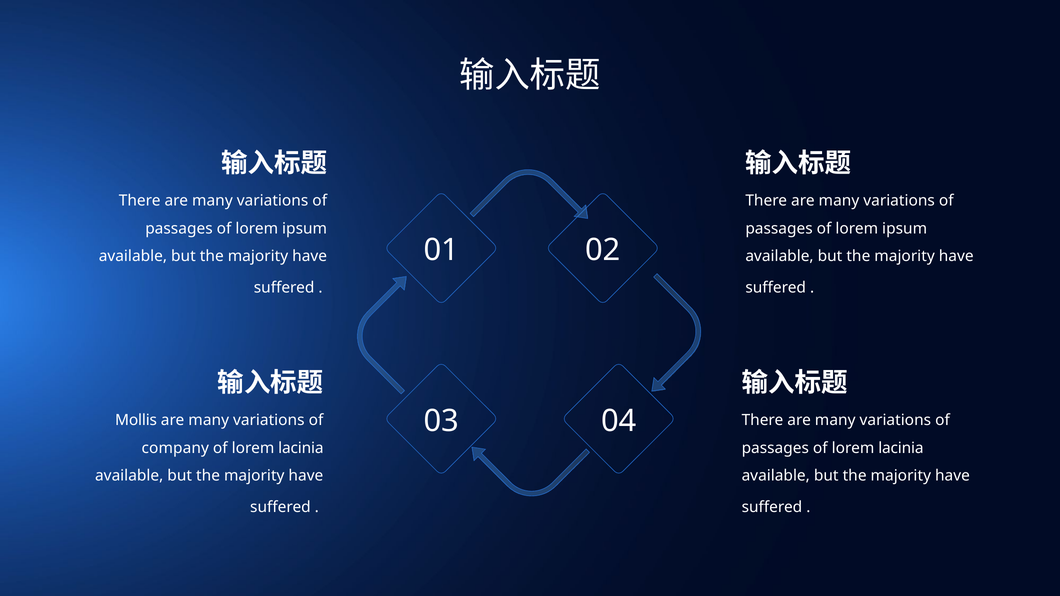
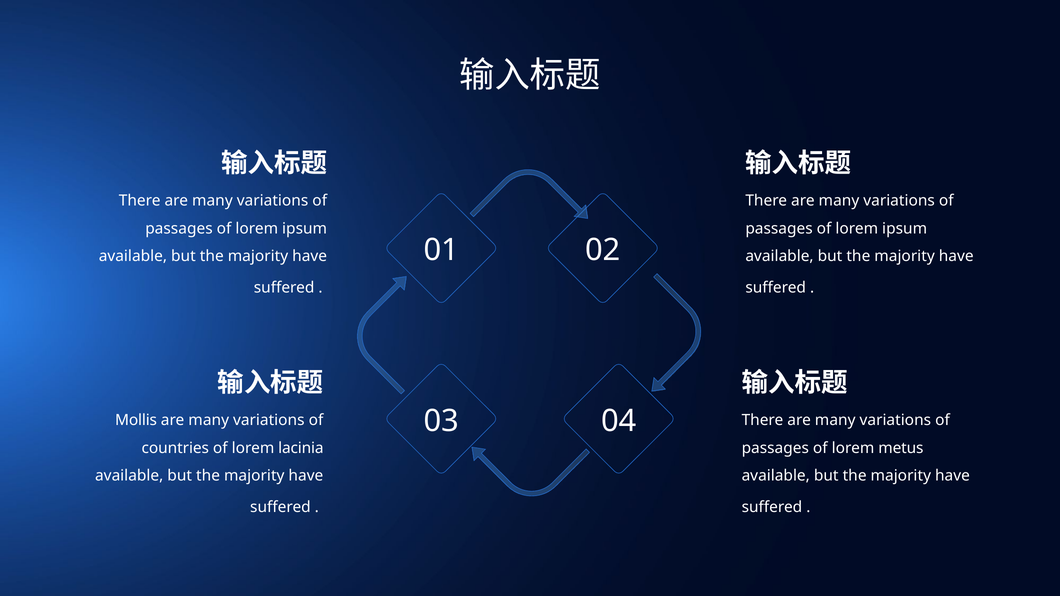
company: company -> countries (175, 448)
passages of lorem lacinia: lacinia -> metus (901, 448)
